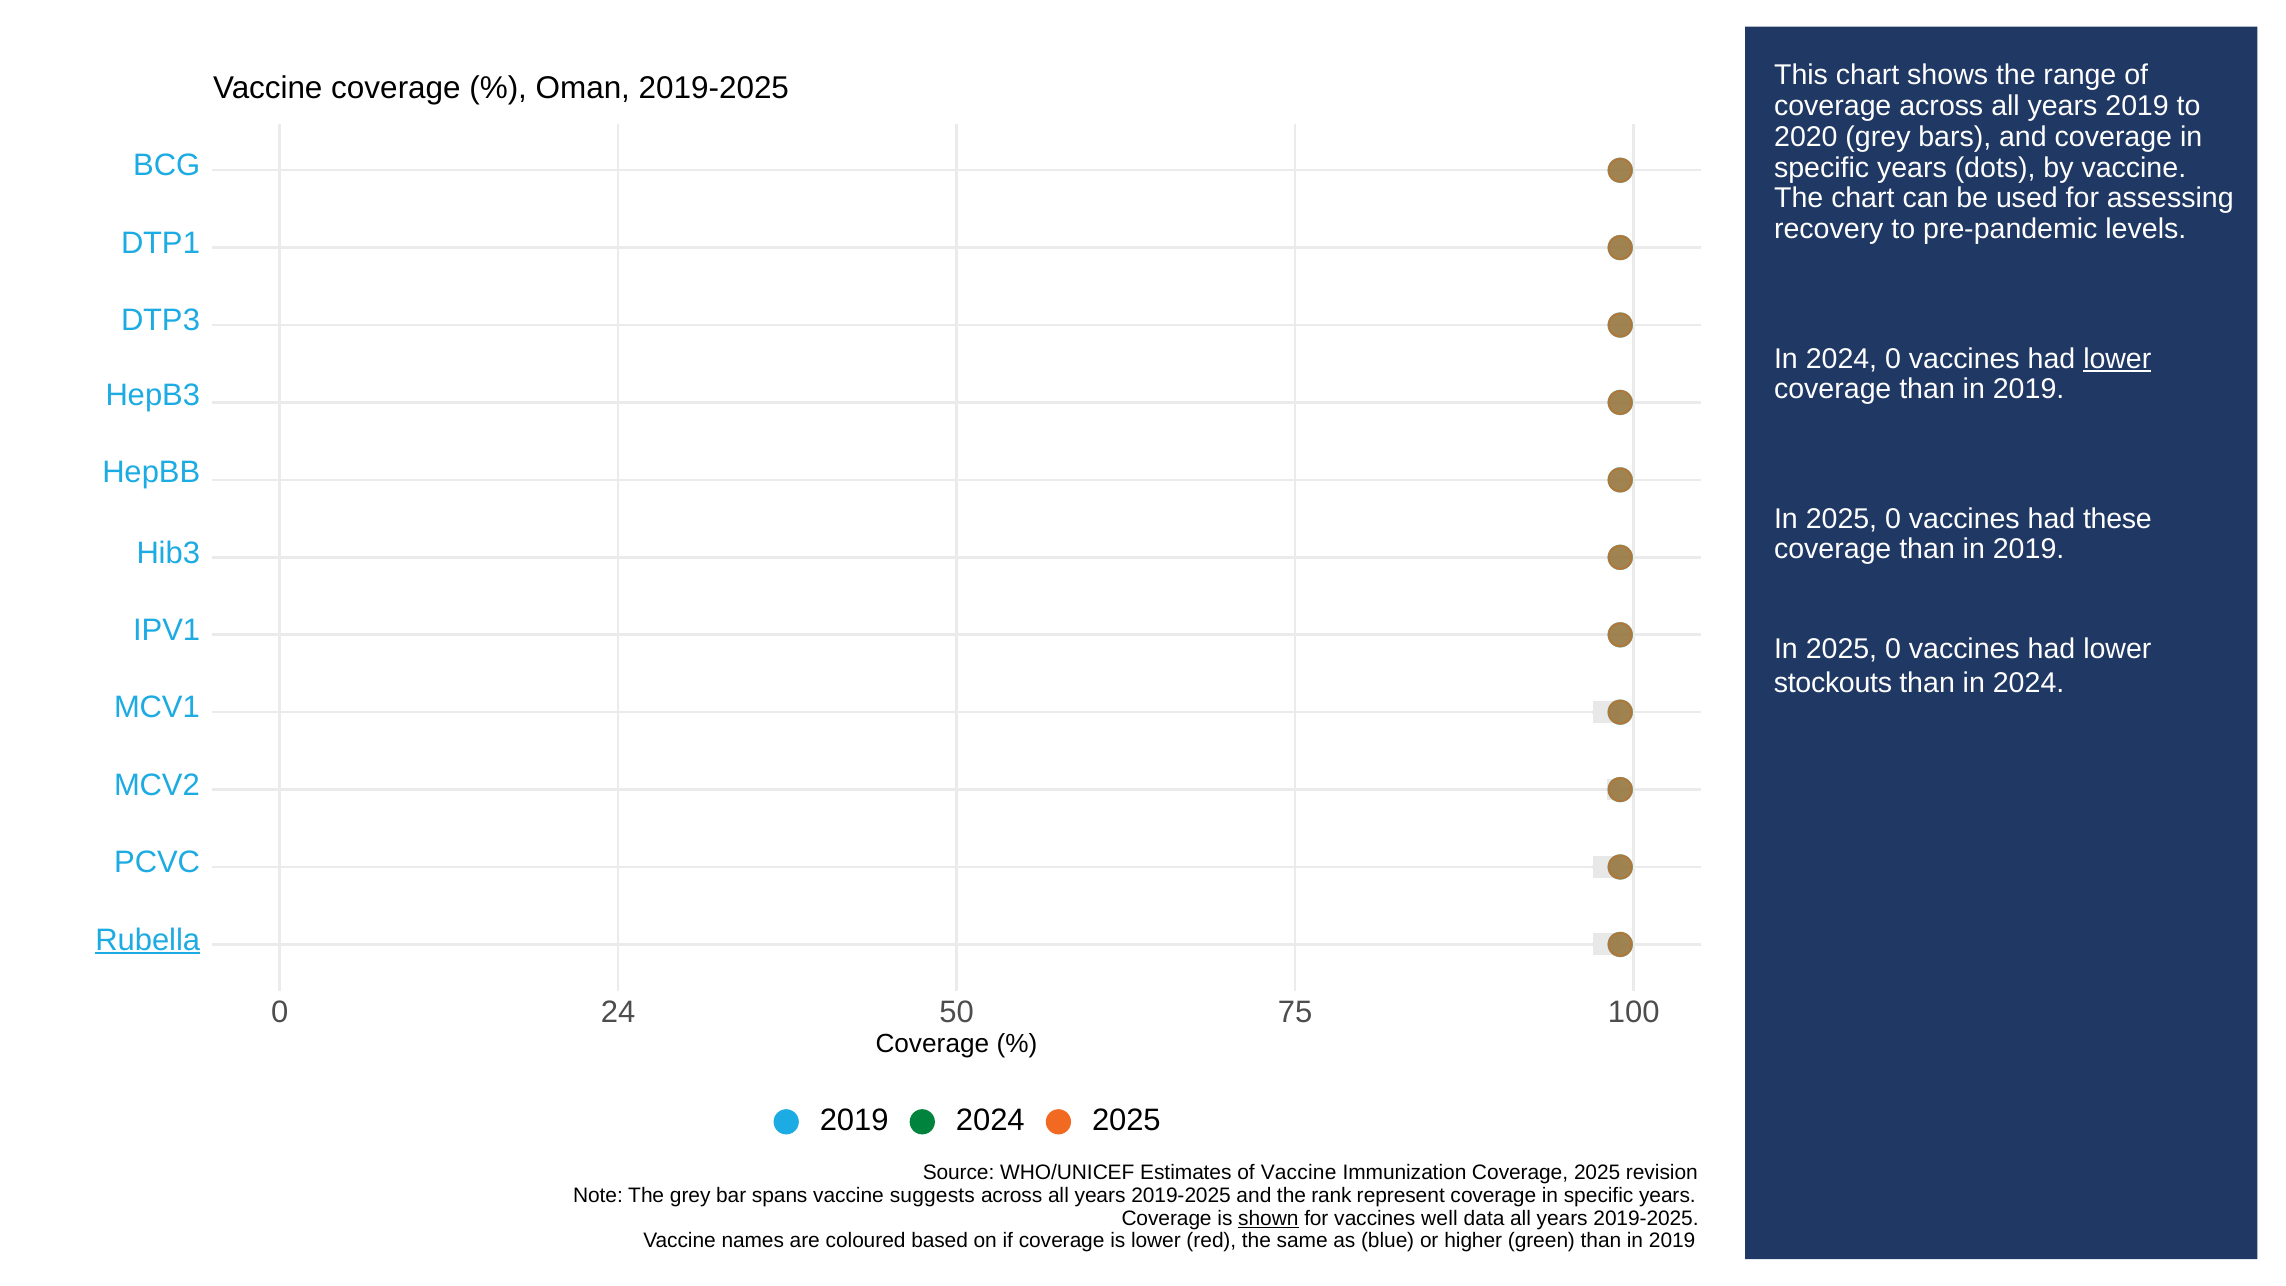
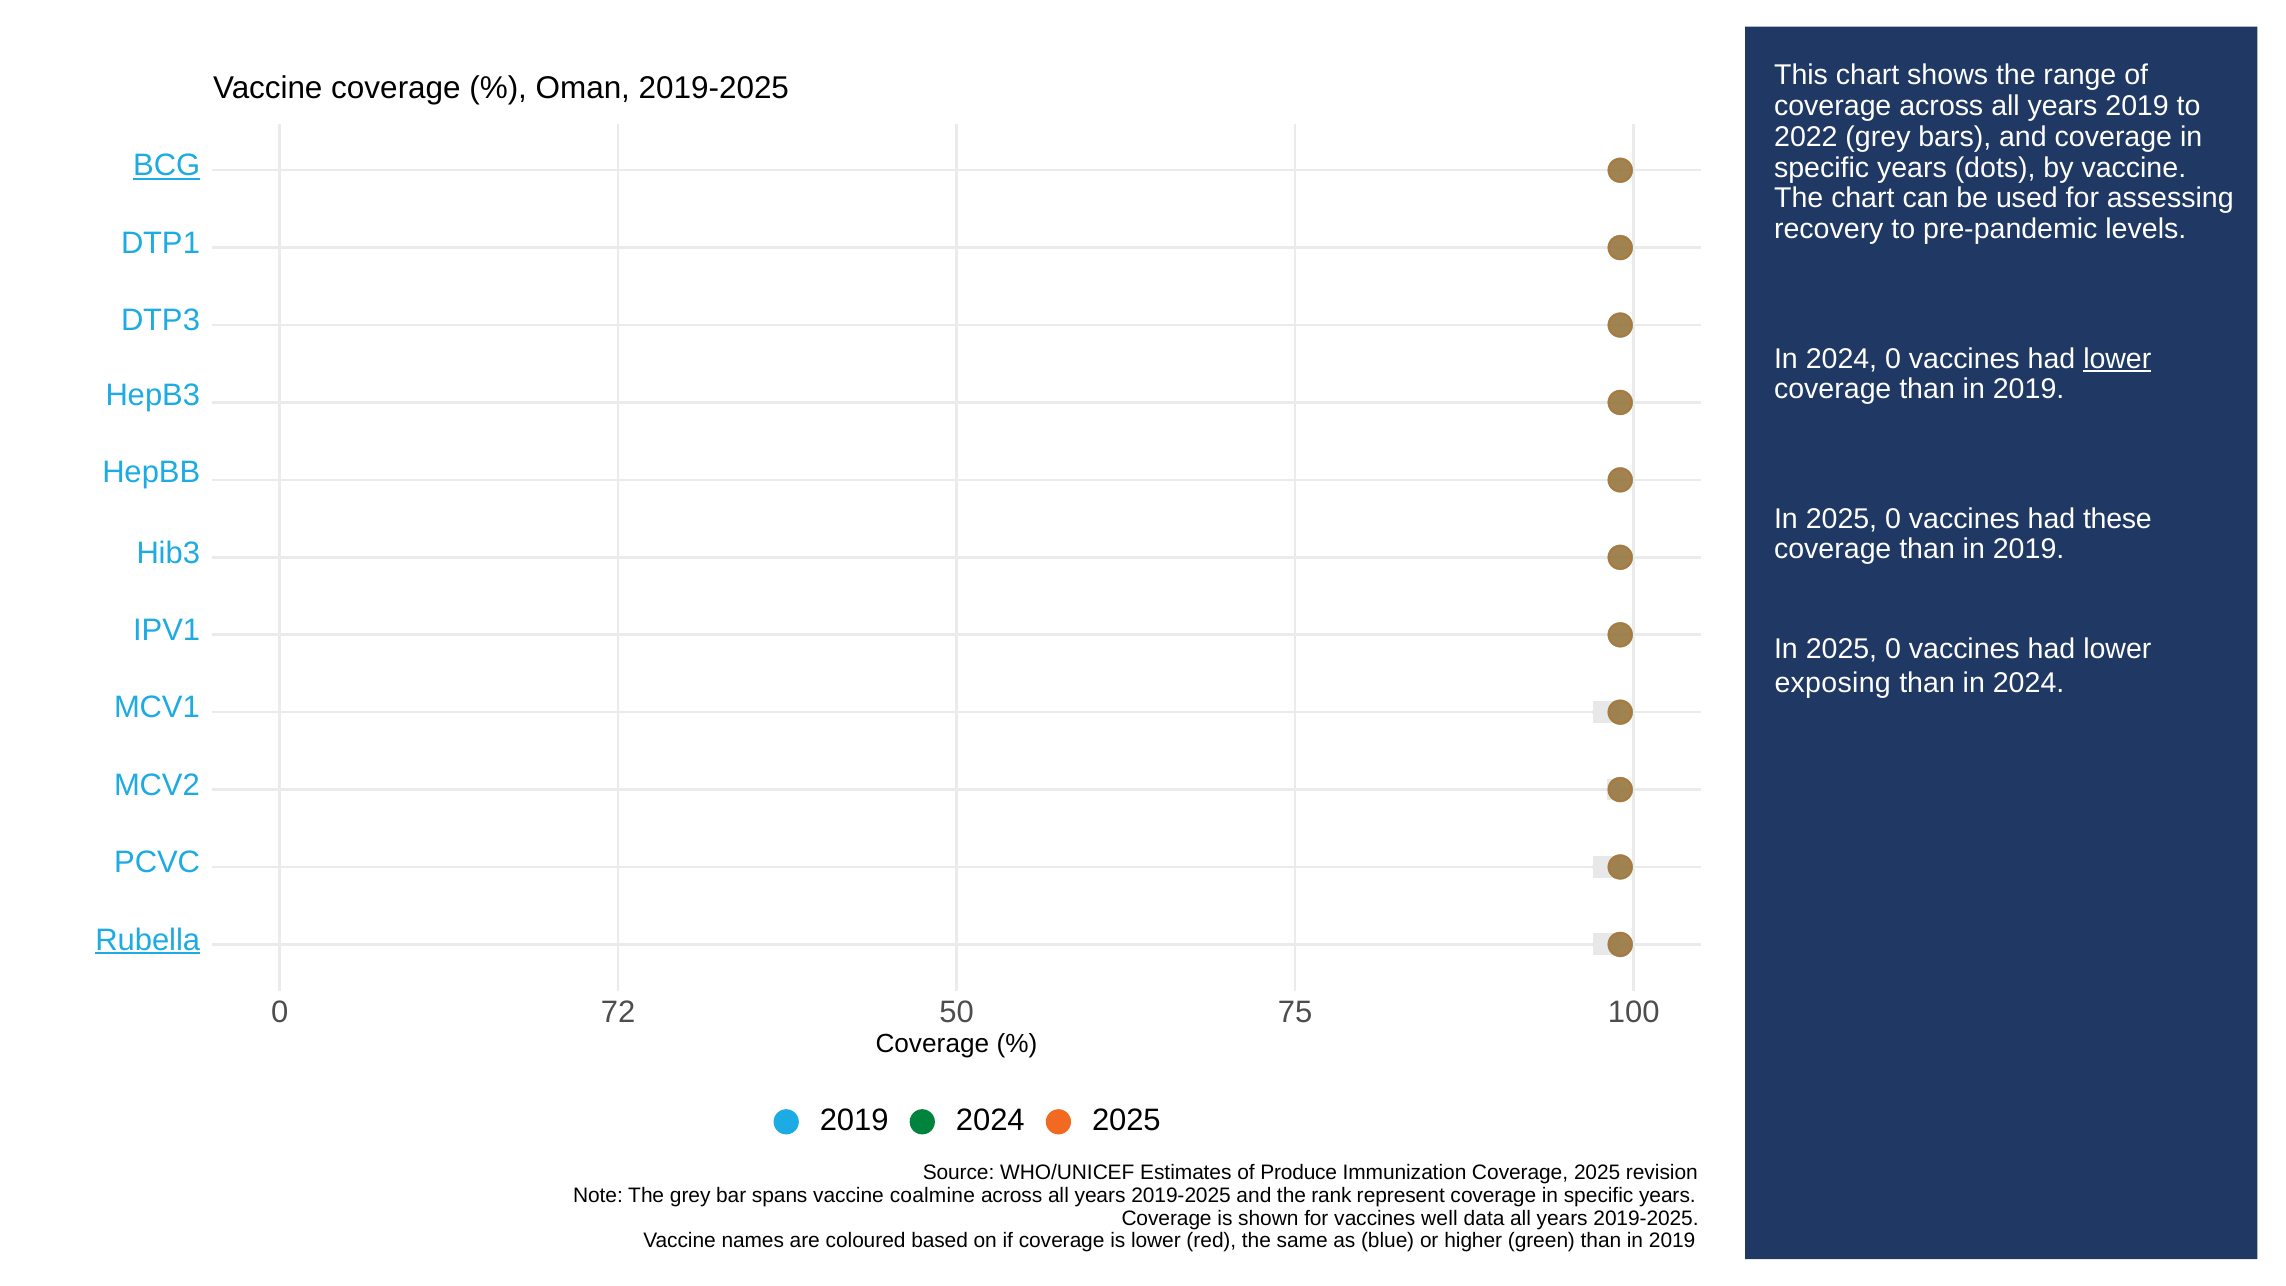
2020: 2020 -> 2022 (1806, 137)
BCG underline: none -> present (167, 166)
stockouts: stockouts -> exposing (1833, 683)
24: 24 -> 72 (618, 1012)
of Vaccine: Vaccine -> Produce (1299, 1173)
suggests: suggests -> coalmine (932, 1195)
shown underline: present -> none (1268, 1218)
